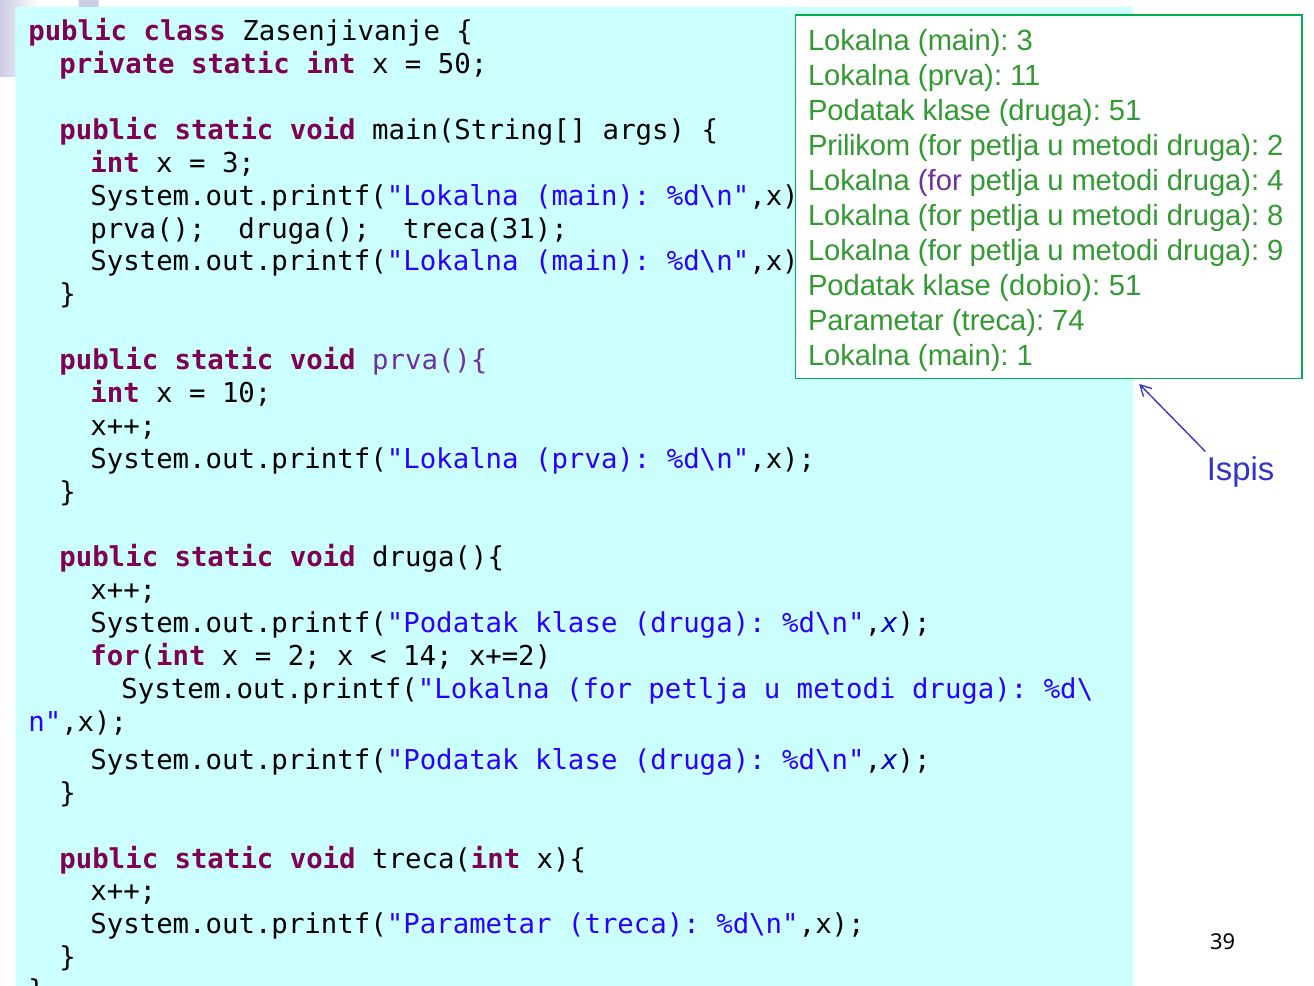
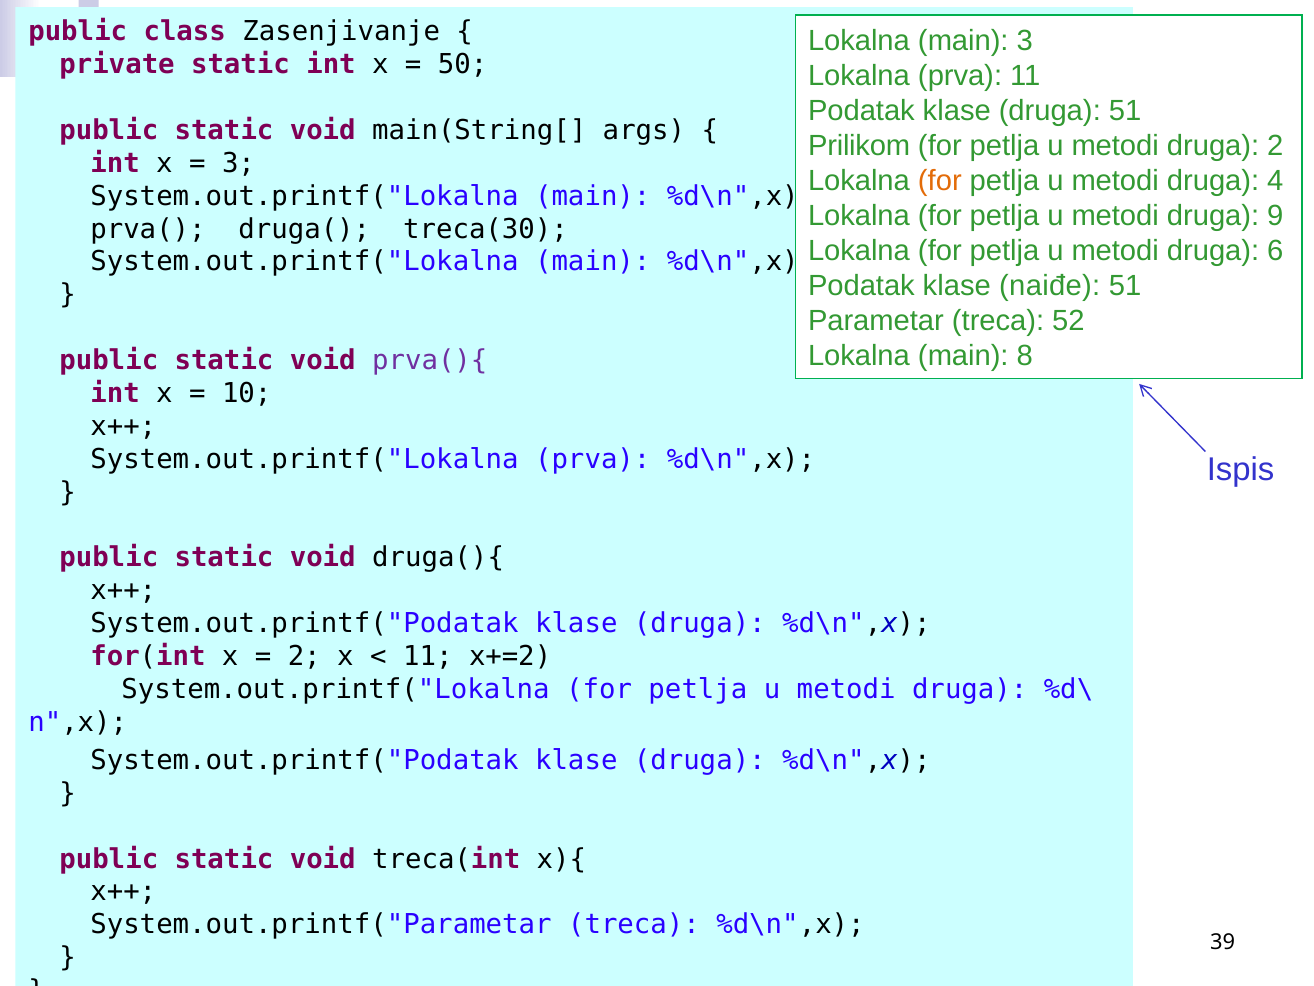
for colour: purple -> orange (940, 181)
8: 8 -> 9 (1275, 216)
treca(31: treca(31 -> treca(30 (485, 229)
9: 9 -> 6 (1275, 251)
dobio: dobio -> naiđe (1050, 286)
74: 74 -> 52 (1068, 321)
1: 1 -> 8 (1025, 356)
14: 14 -> 11 (428, 656)
